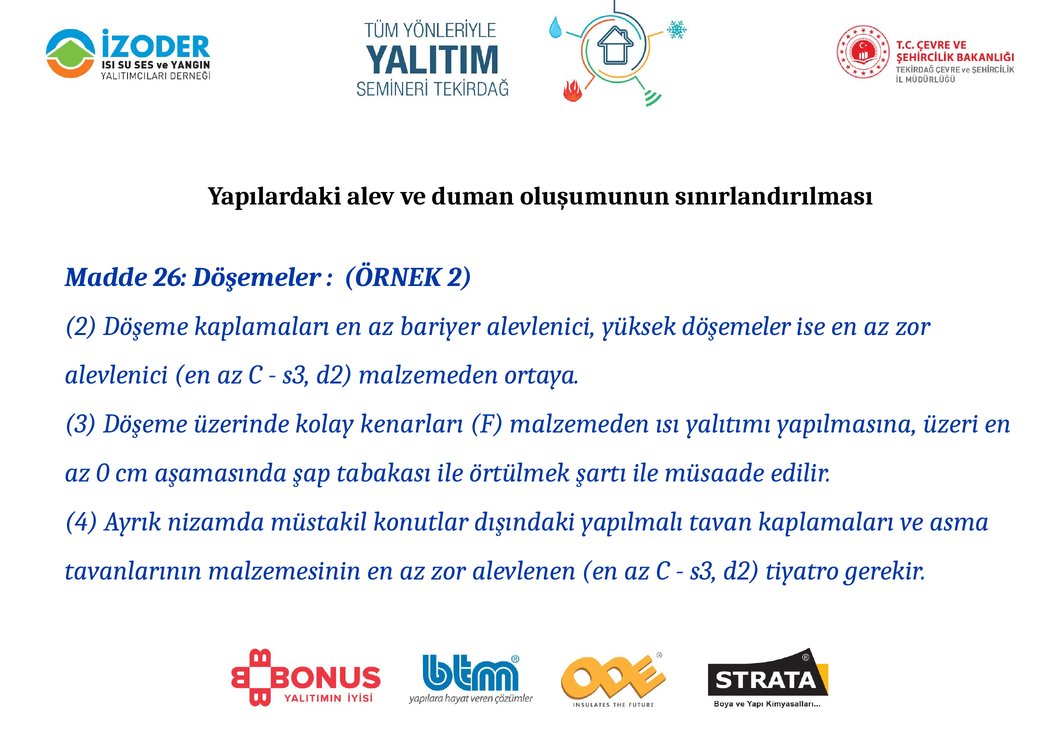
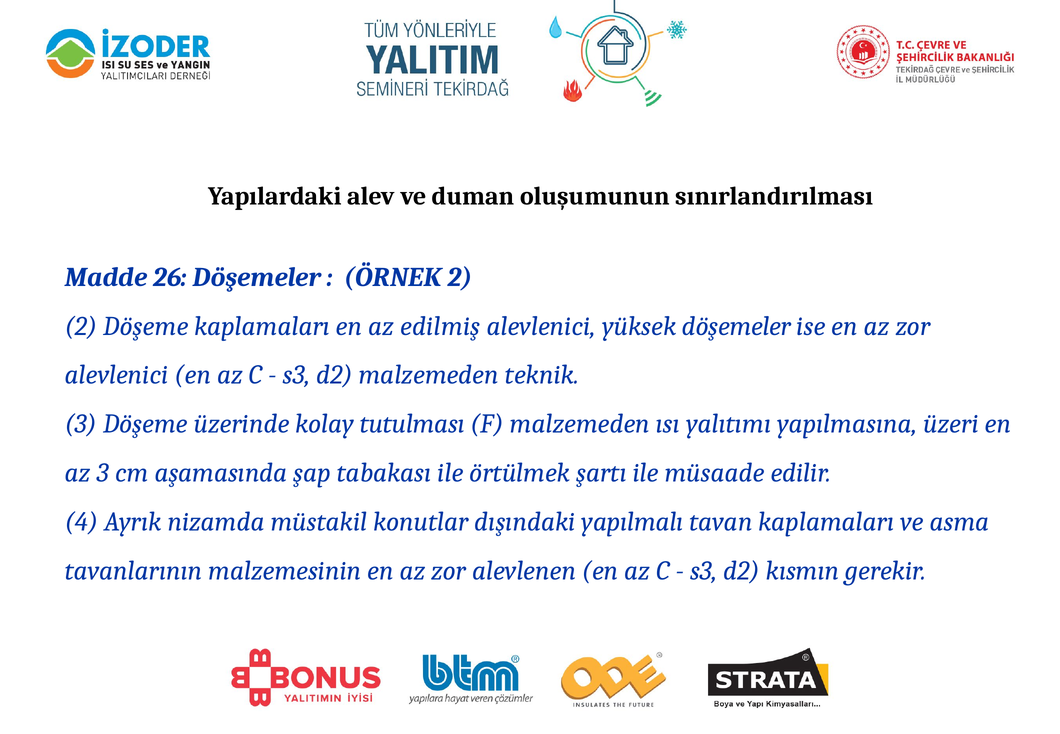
bariyer: bariyer -> edilmiş (440, 326)
ortaya: ortaya -> teknik (542, 375)
kenarları: kenarları -> tutulması (412, 424)
az 0: 0 -> 3 (103, 473)
tiyatro: tiyatro -> kısmın (803, 571)
